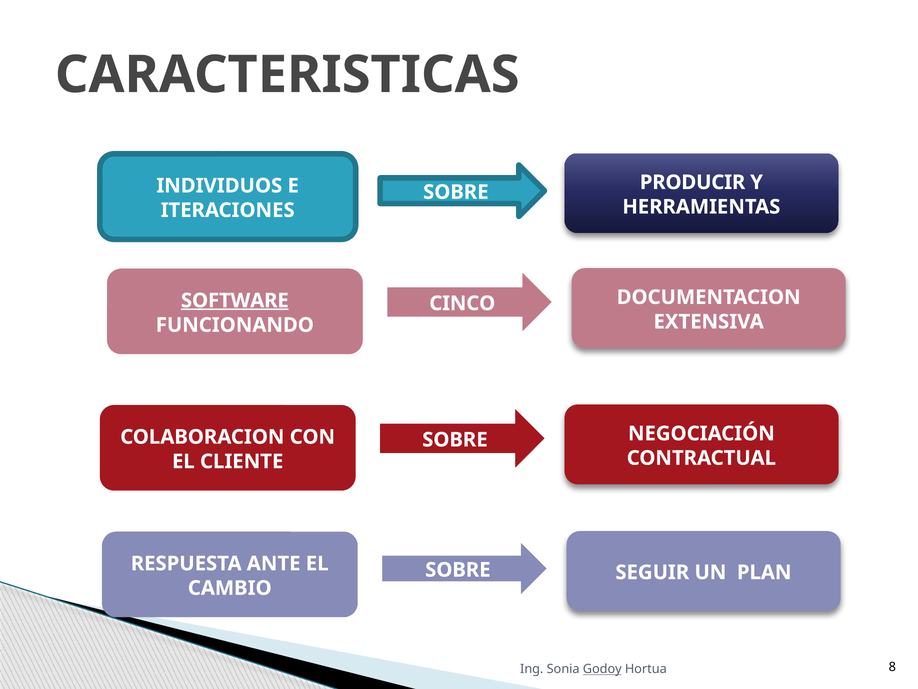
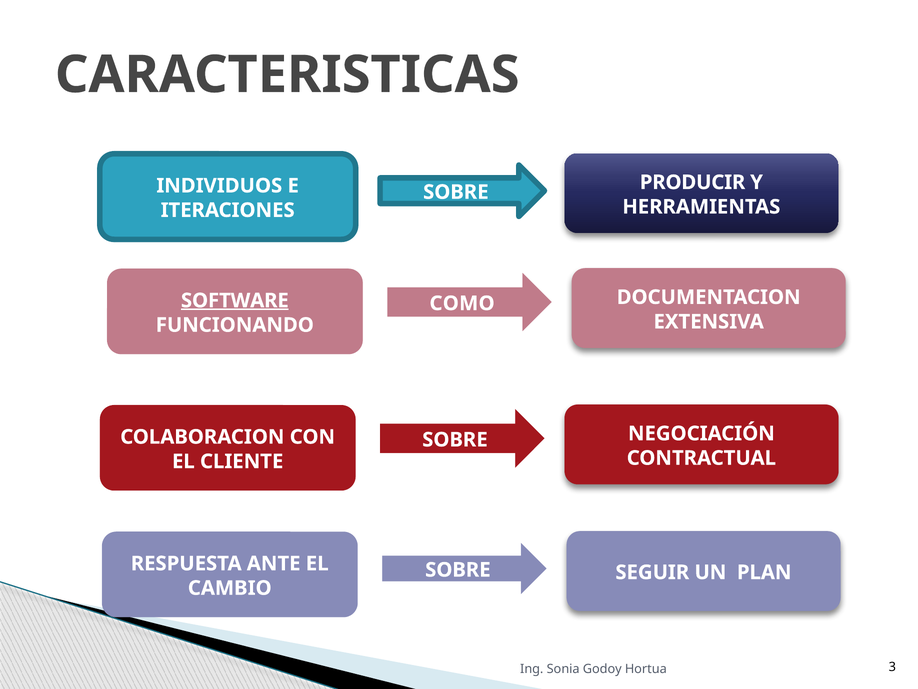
CINCO: CINCO -> COMO (462, 303)
Godoy underline: present -> none (602, 669)
8: 8 -> 3 (892, 667)
